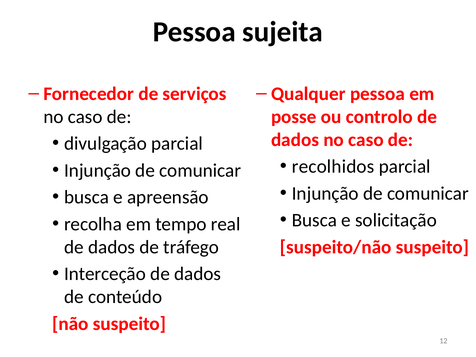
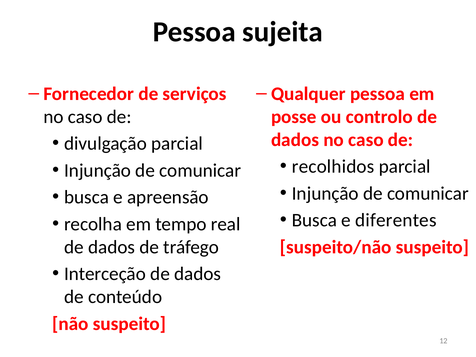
solicitação: solicitação -> diferentes (396, 220)
